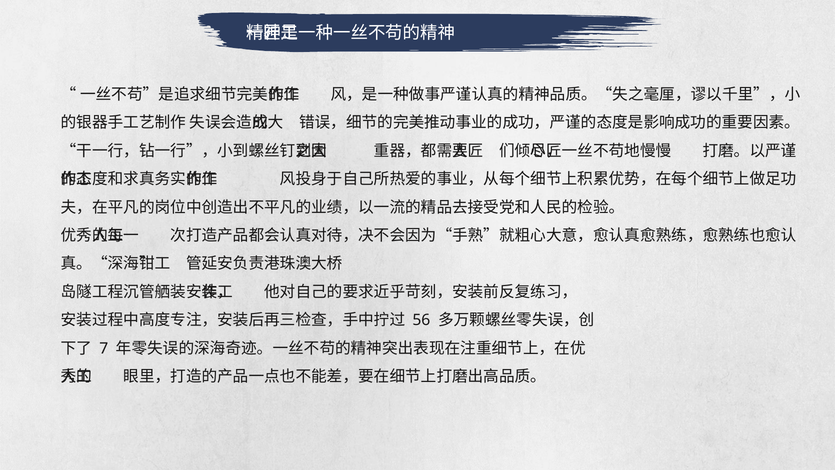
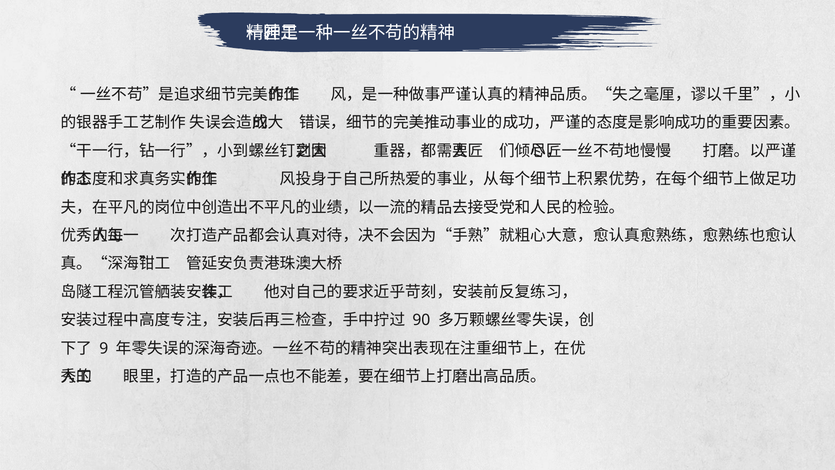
56: 56 -> 90 (421, 320)
7: 7 -> 9 (104, 348)
